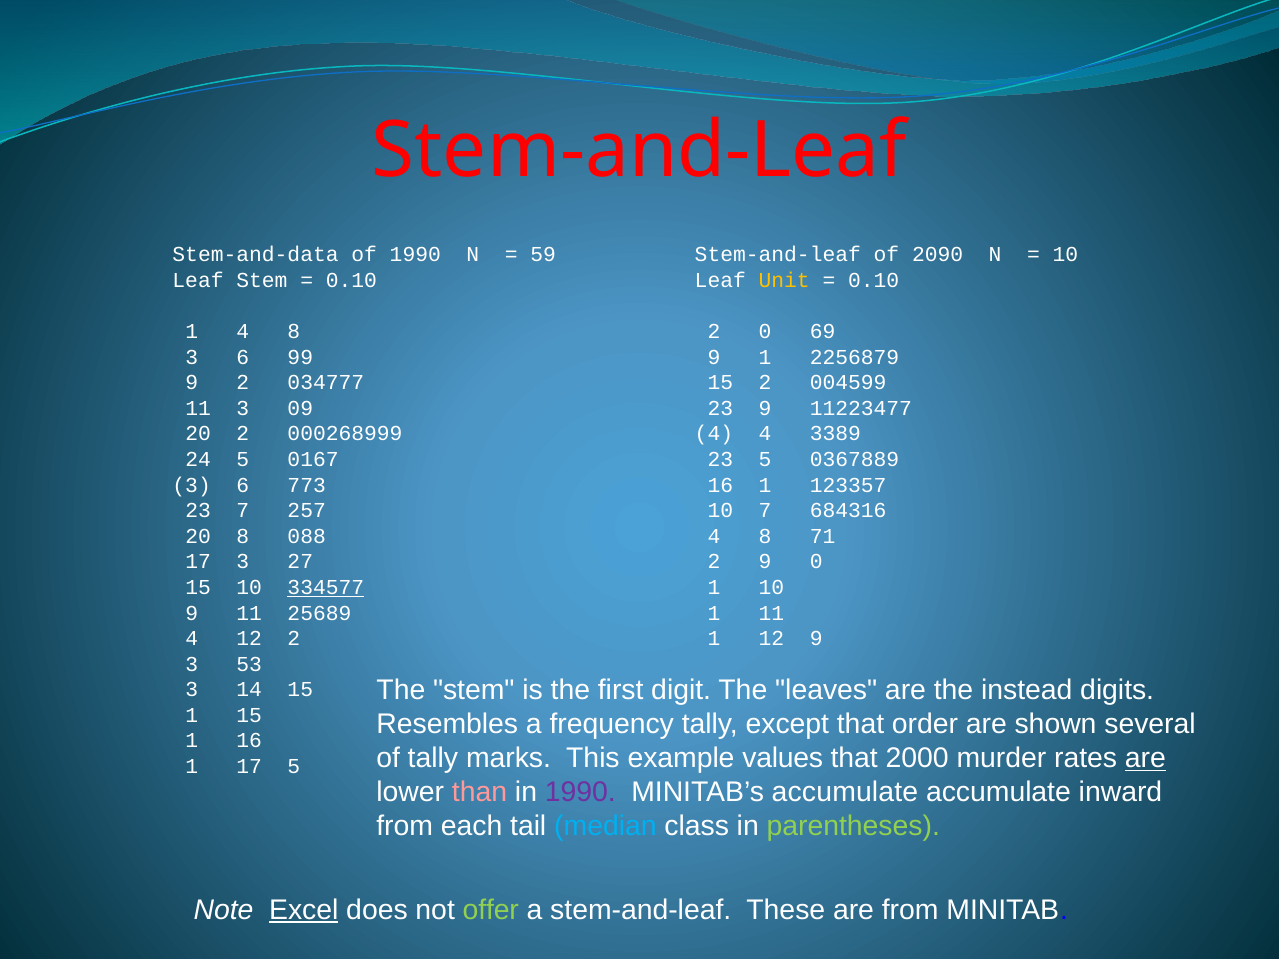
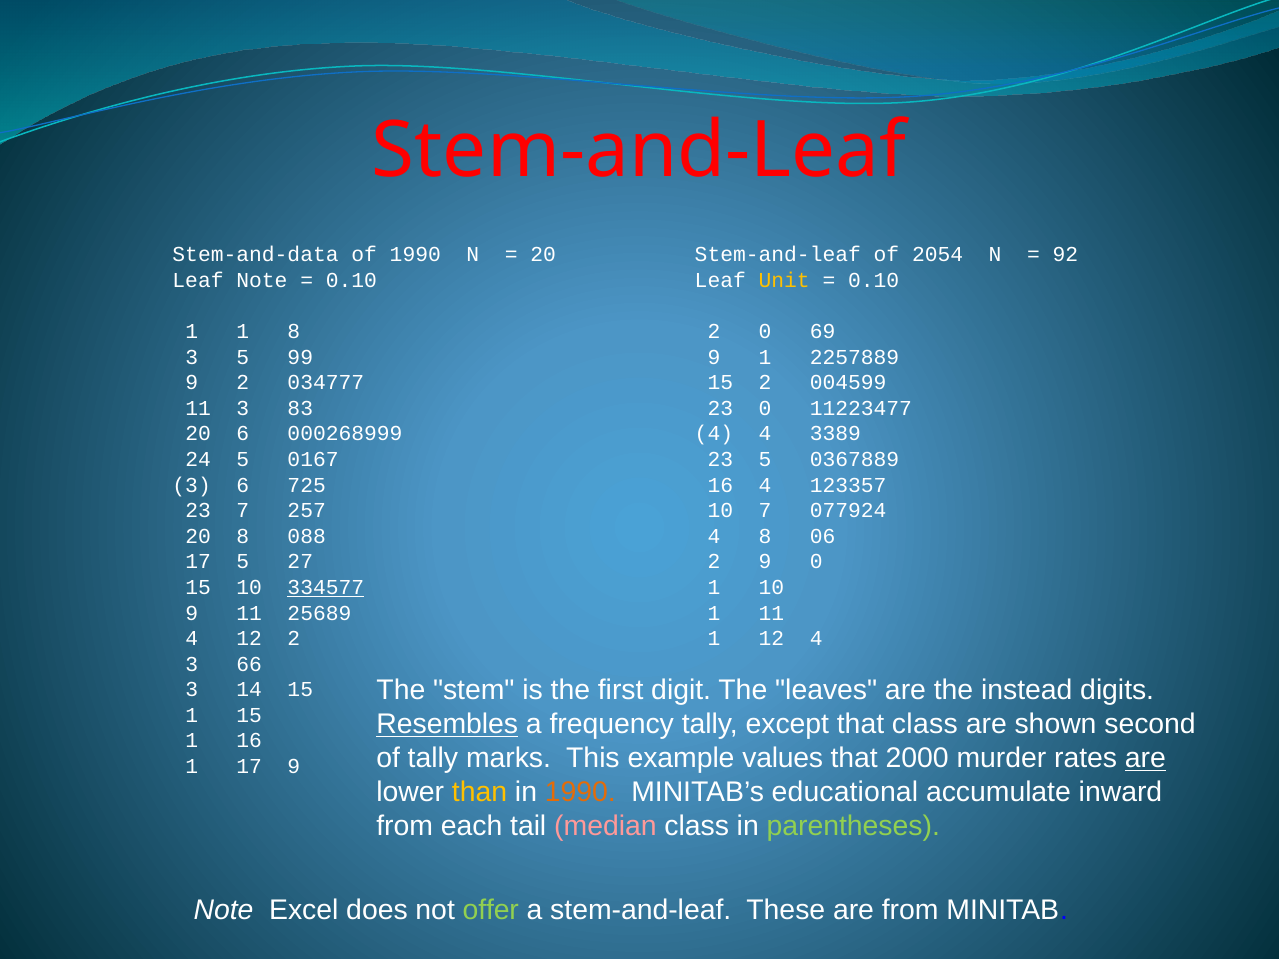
59: 59 -> 20 (543, 255)
2090: 2090 -> 2054 (938, 255)
10: 10 -> 92 (1065, 255)
Leaf Stem: Stem -> Note (262, 281)
1 4: 4 -> 1 (243, 332)
6: 6 -> 5 (243, 357)
2256879: 2256879 -> 2257889 (855, 357)
09: 09 -> 83 (300, 408)
23 9: 9 -> 0 (765, 408)
20 2: 2 -> 6 (243, 434)
773: 773 -> 725 (307, 485)
1: 1 -> 4 (765, 485)
684316: 684316 -> 077924 (848, 511)
71: 71 -> 06 (823, 536)
17 3: 3 -> 5 (243, 562)
12 9: 9 -> 4 (816, 639)
53: 53 -> 66 (249, 664)
Resembles underline: none -> present (447, 724)
that order: order -> class (925, 724)
several: several -> second (1150, 724)
17 5: 5 -> 9 (294, 767)
than colour: pink -> yellow (479, 793)
1990 colour: purple -> orange (580, 793)
MINITAB’s accumulate: accumulate -> educational (845, 793)
median colour: light blue -> pink (605, 827)
Excel underline: present -> none (304, 910)
